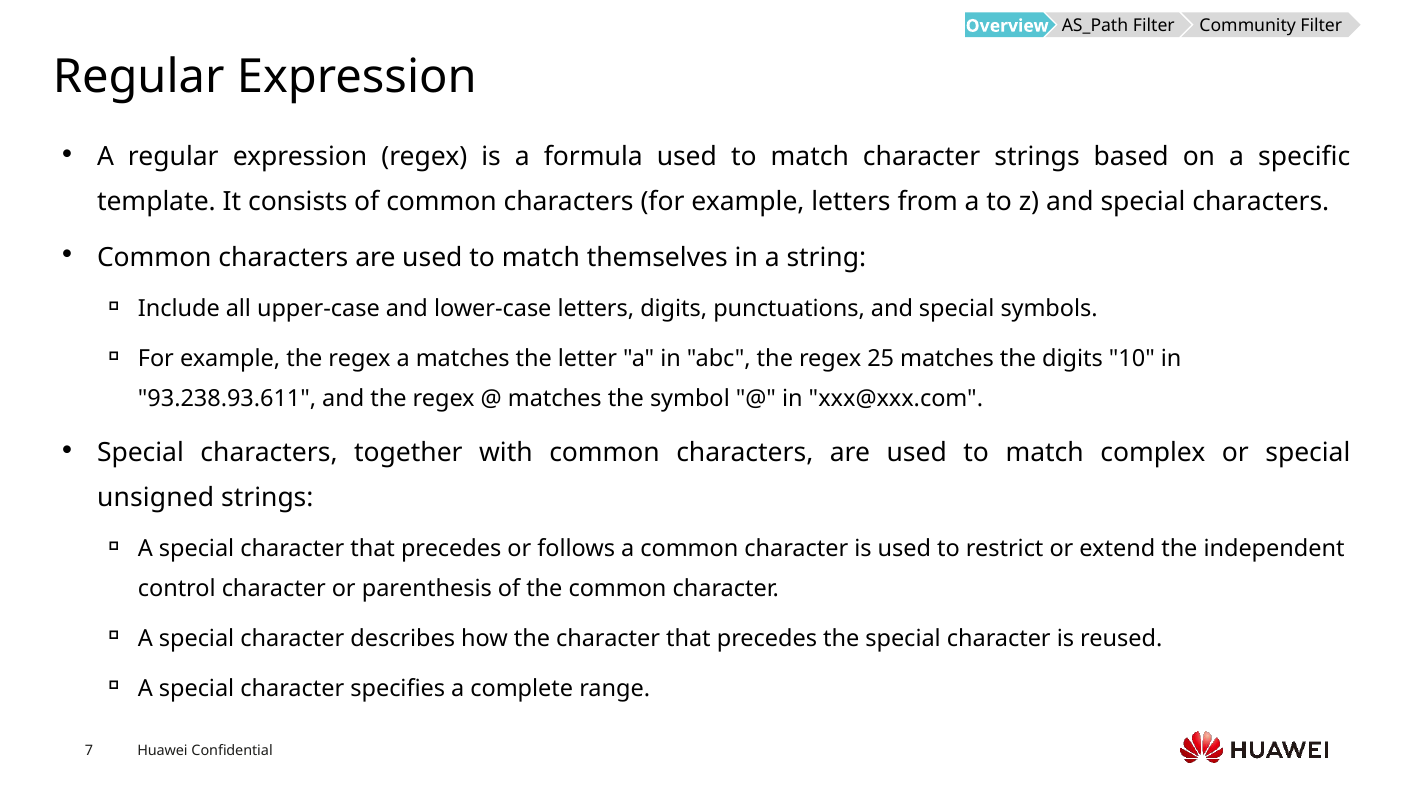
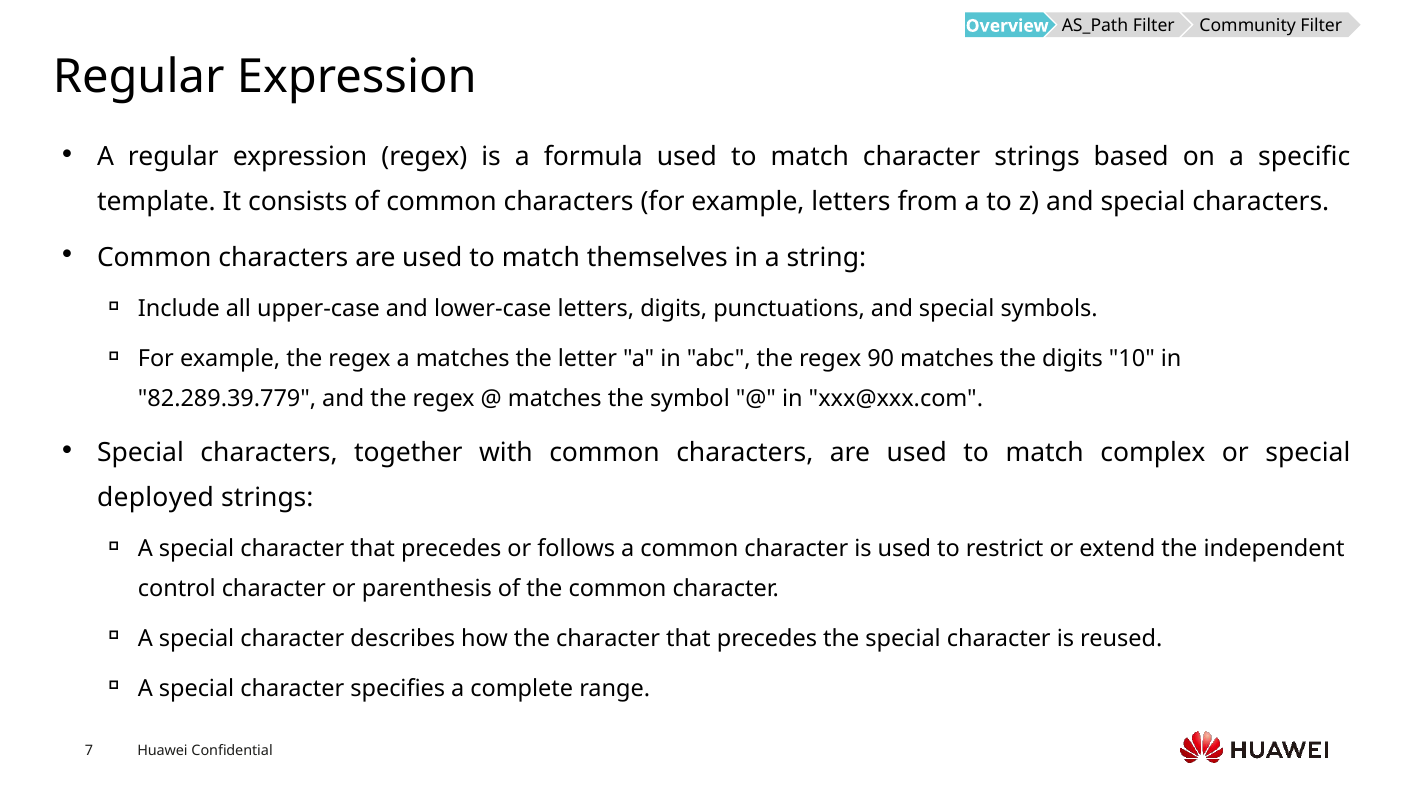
25: 25 -> 90 (881, 359)
93.238.93.611: 93.238.93.611 -> 82.289.39.779 (227, 399)
unsigned: unsigned -> deployed (156, 498)
